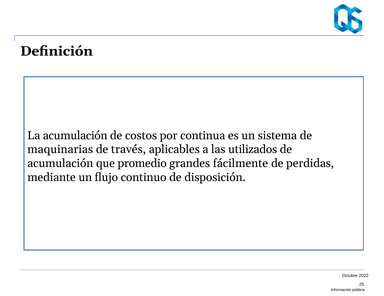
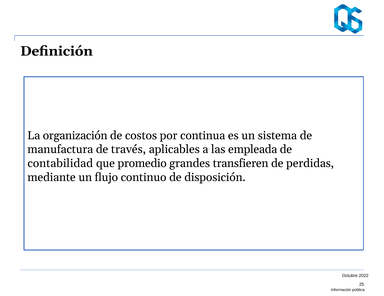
La acumulación: acumulación -> organización (75, 136)
maquinarias: maquinarias -> manufactura (60, 150)
utilizados: utilizados -> empleada (253, 150)
acumulación: acumulación -> contabilidad (60, 164)
fácilmente: fácilmente -> transfieren (241, 164)
